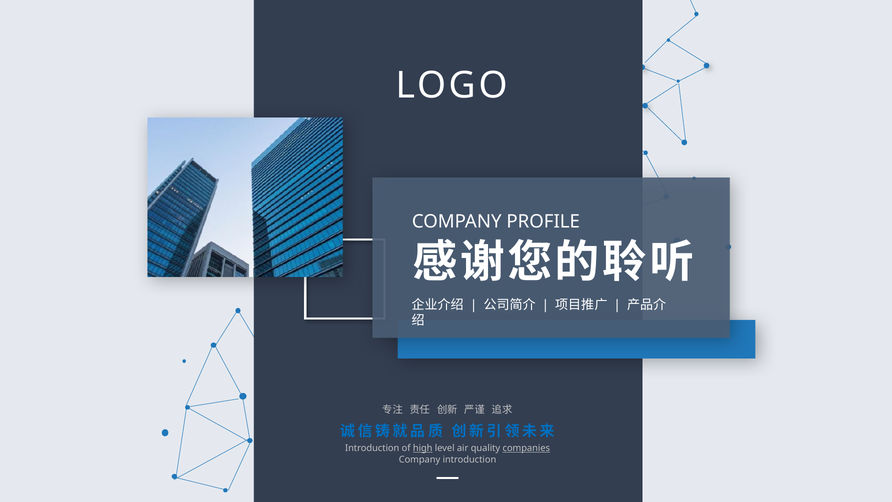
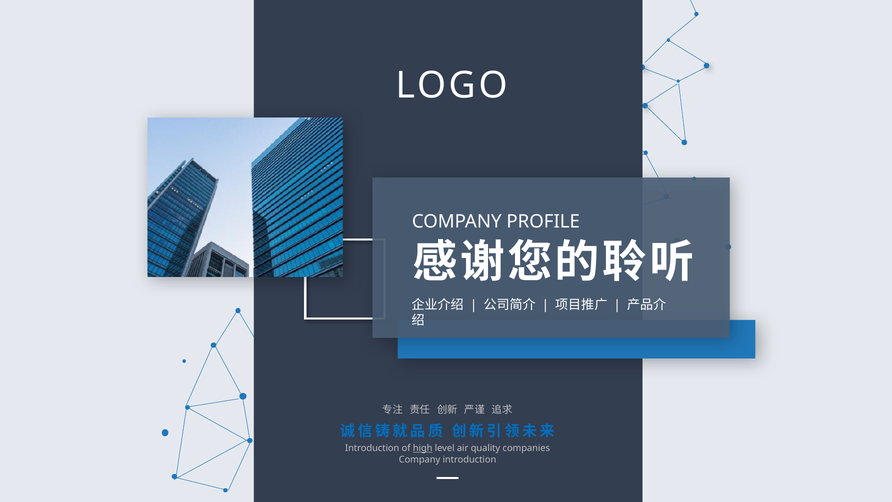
companies underline: present -> none (526, 448)
